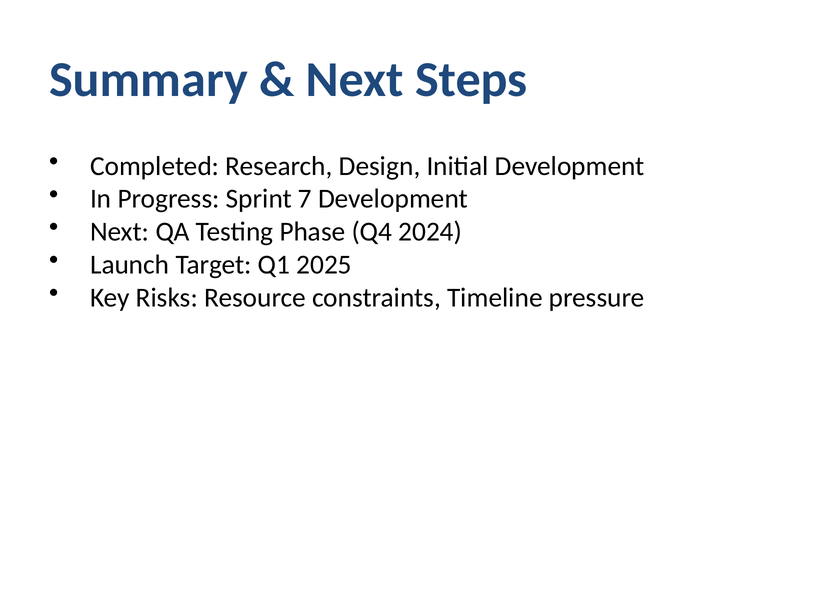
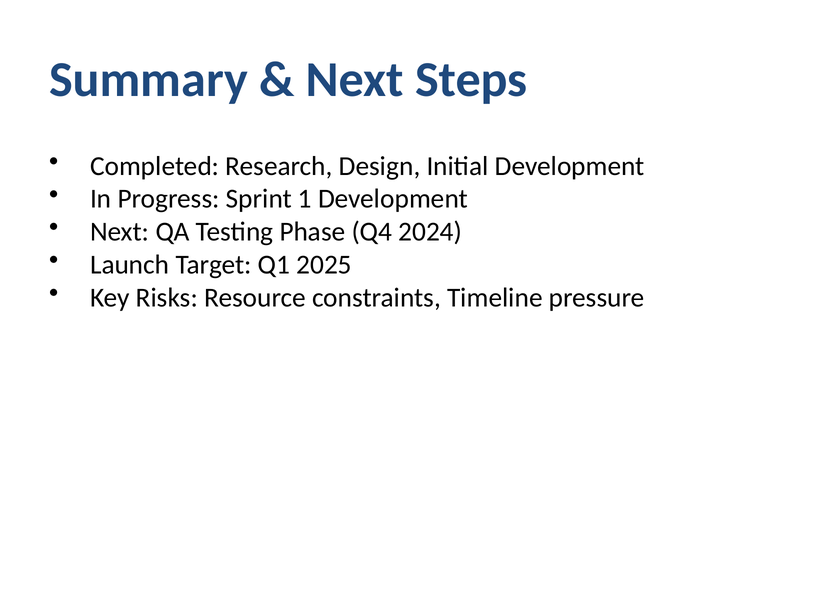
7: 7 -> 1 (305, 199)
